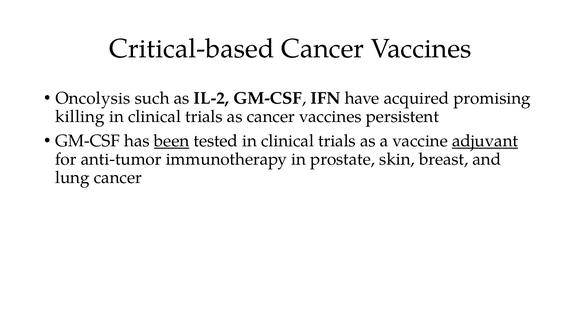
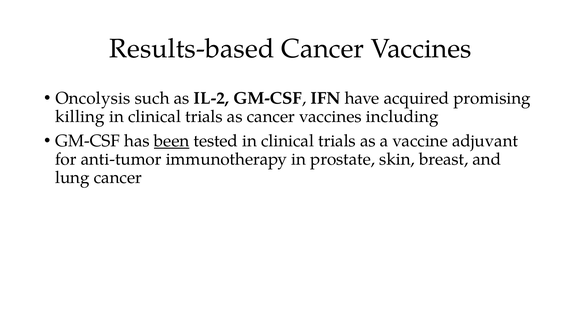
Critical-based: Critical-based -> Results-based (192, 49)
persistent: persistent -> including (402, 117)
adjuvant underline: present -> none (485, 141)
